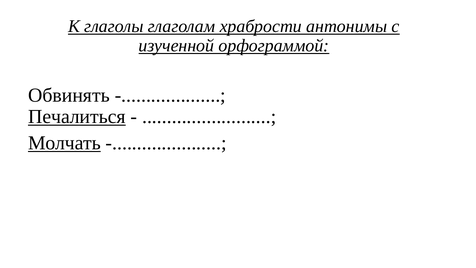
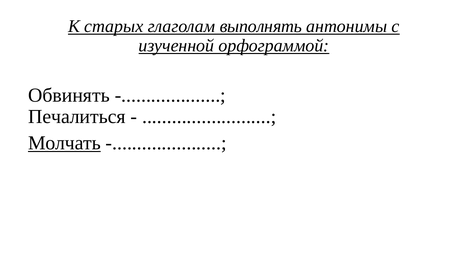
глаголы: глаголы -> старых (114, 26)
храбрости: храбрости -> выполнять (261, 26)
Печалиться underline: present -> none (77, 116)
